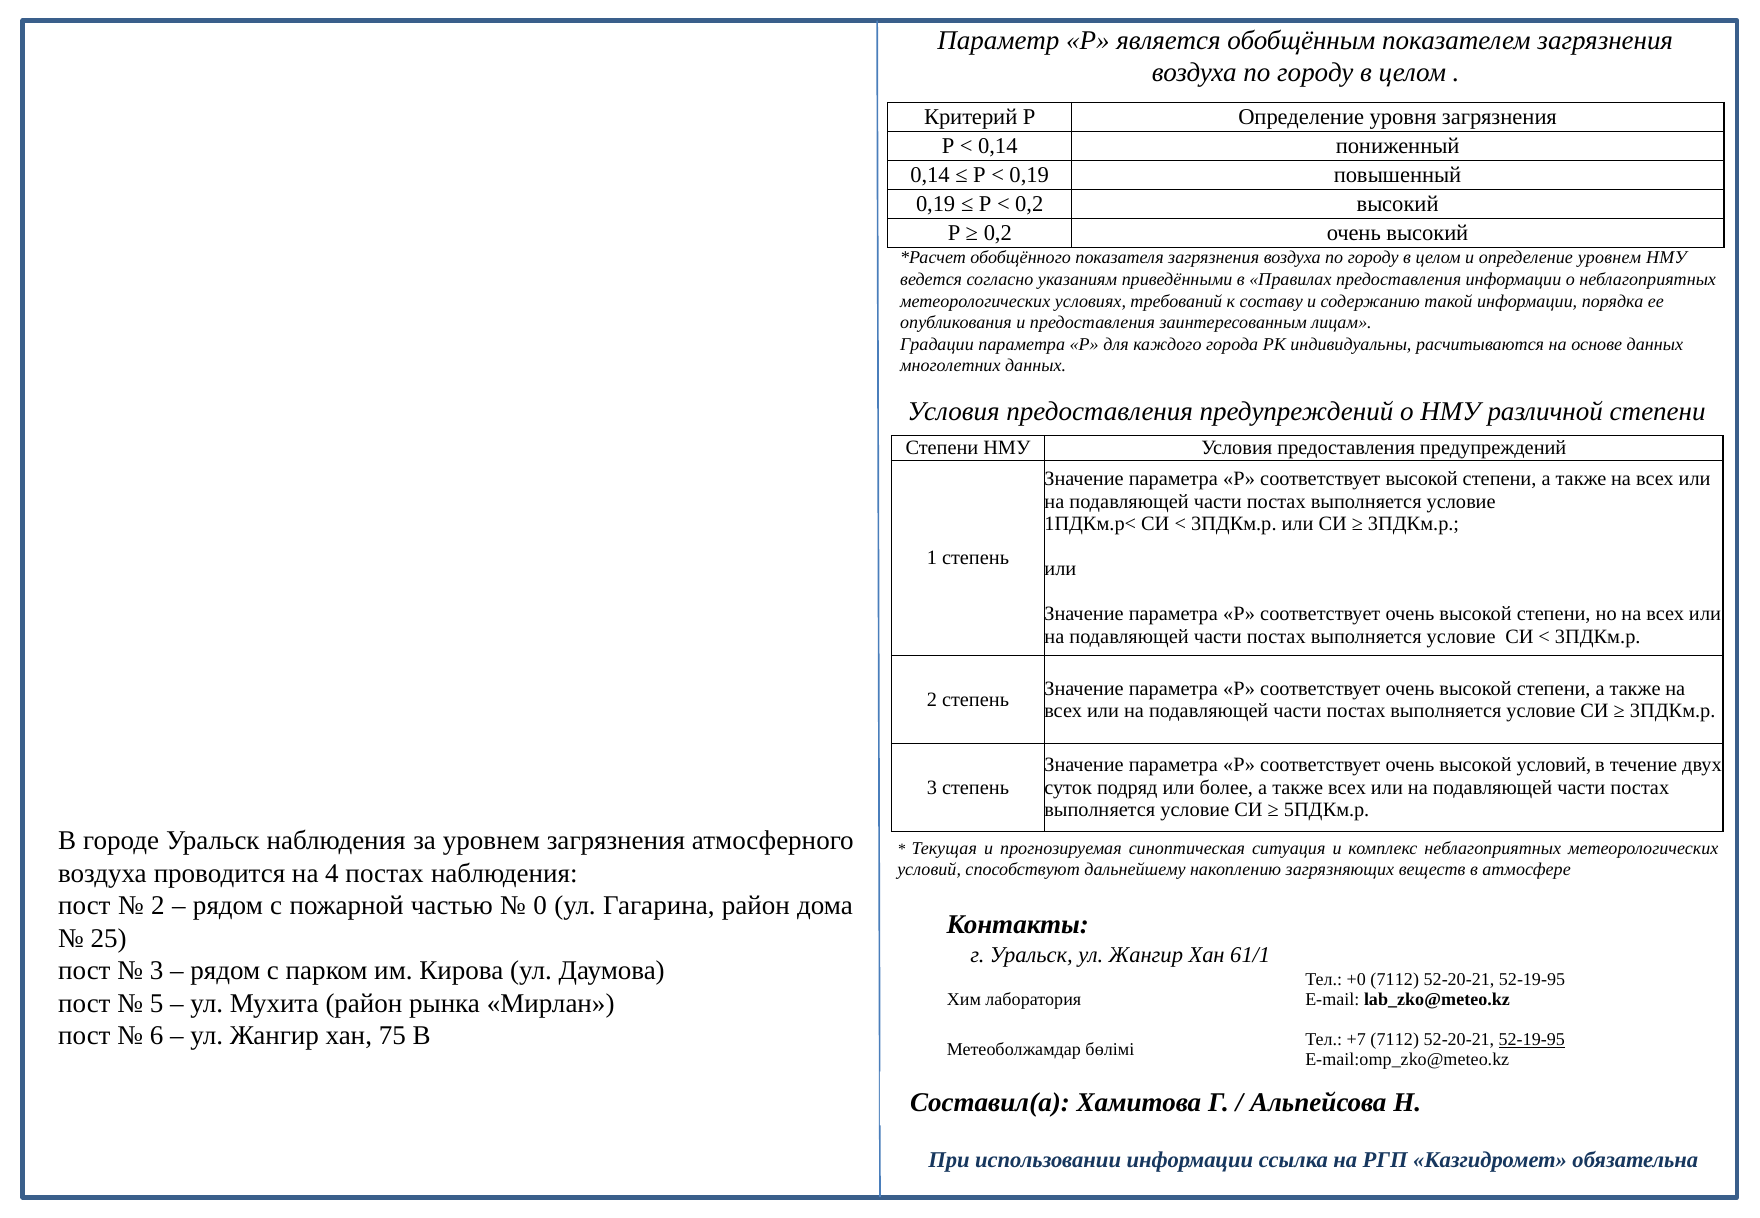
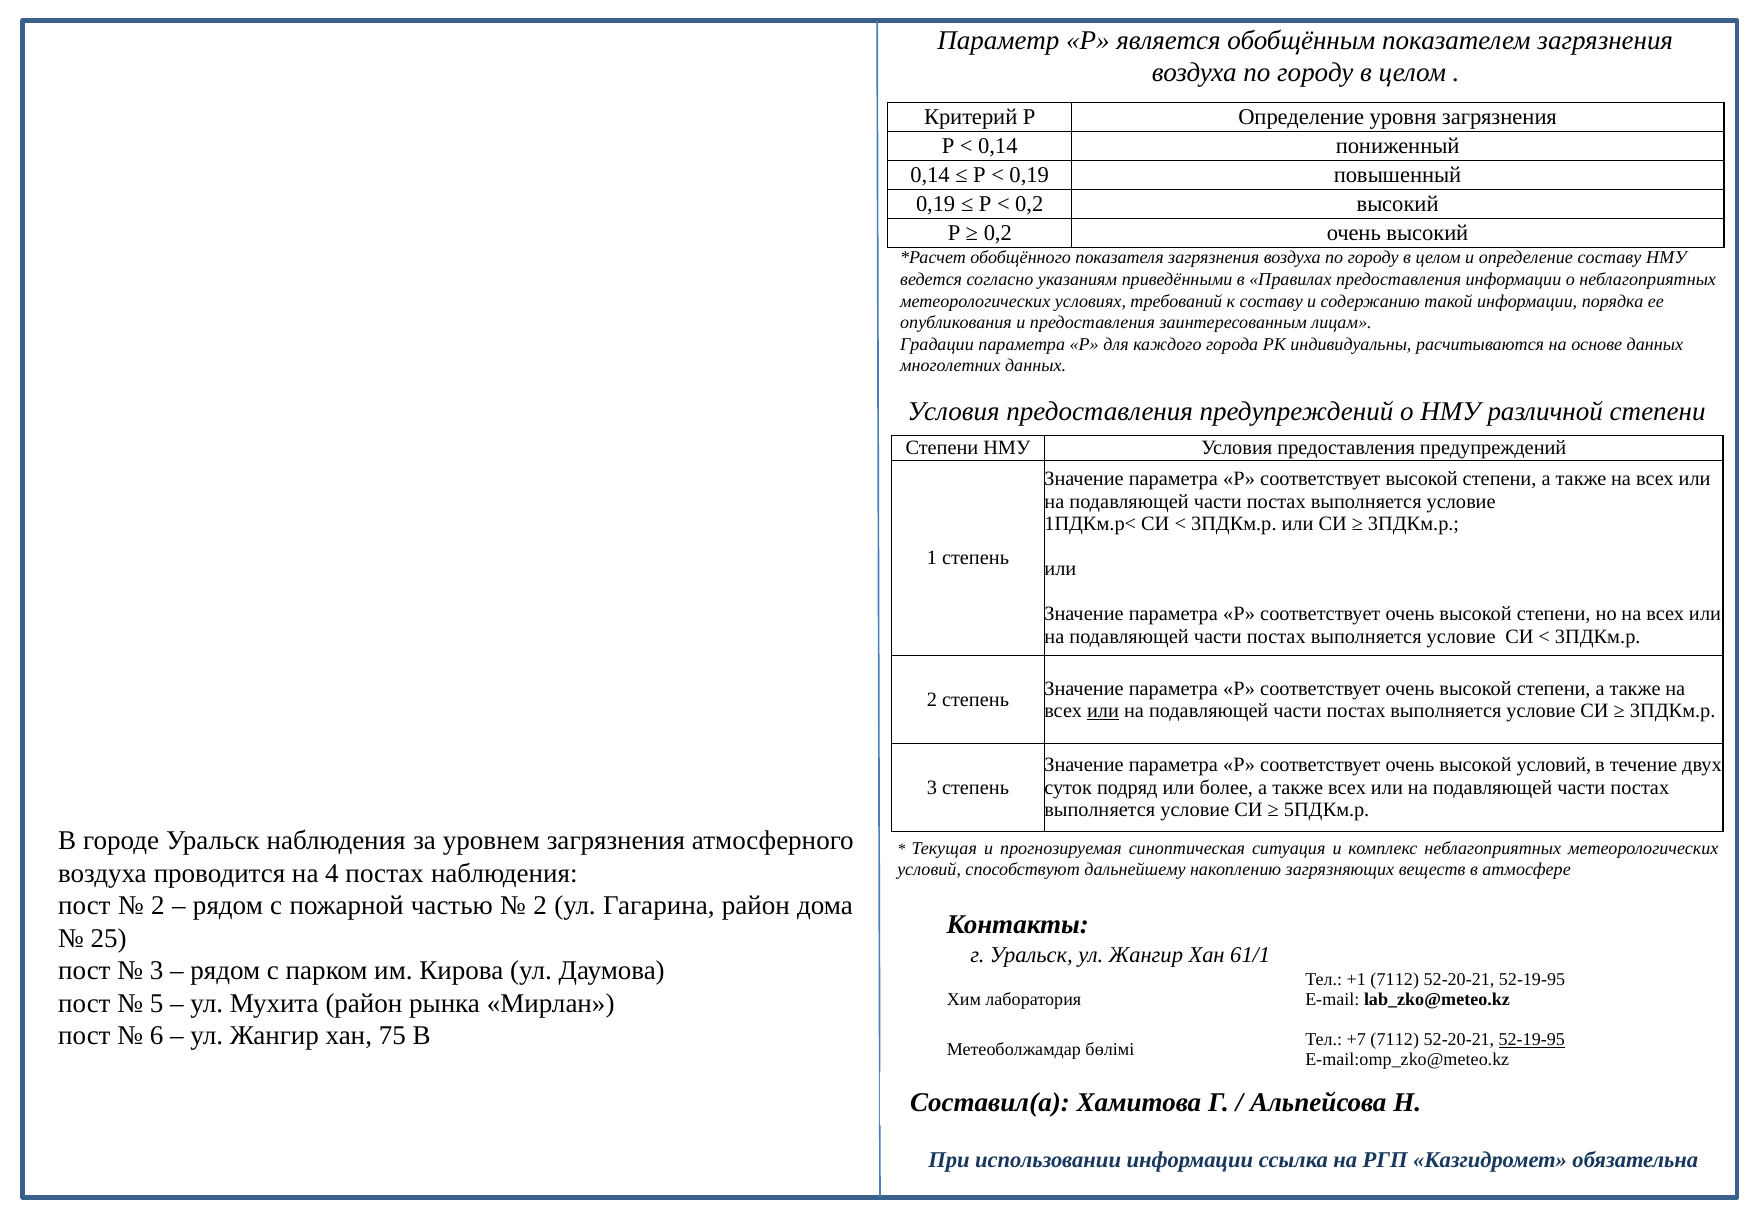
определение уровнем: уровнем -> составу (1610, 258)
или underline: none -> present (1103, 711)
0: 0 -> 2 (540, 906)
+0: +0 -> +1 (1356, 980)
